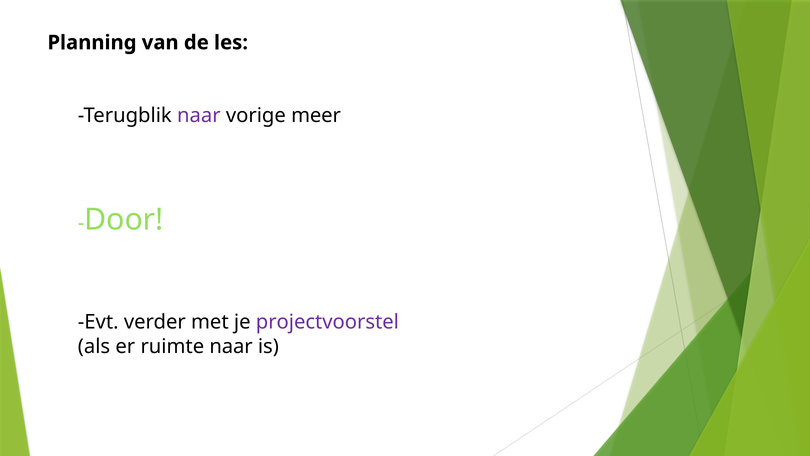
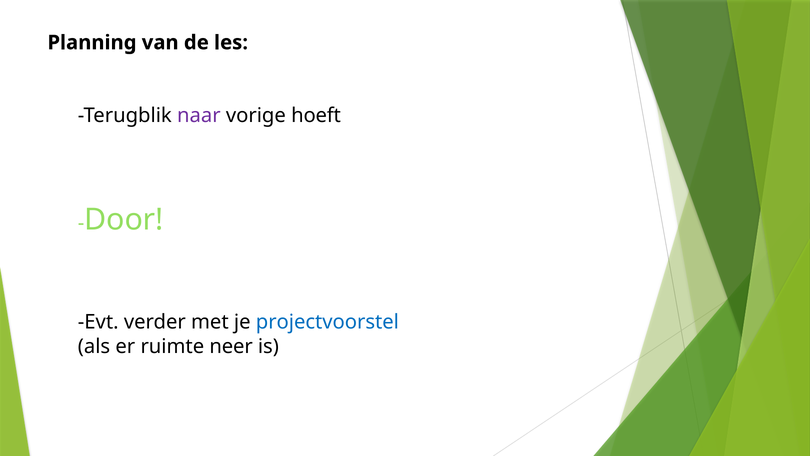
meer: meer -> hoeft (316, 115)
projectvoorstel colour: purple -> blue (327, 322)
ruimte naar: naar -> neer (231, 346)
